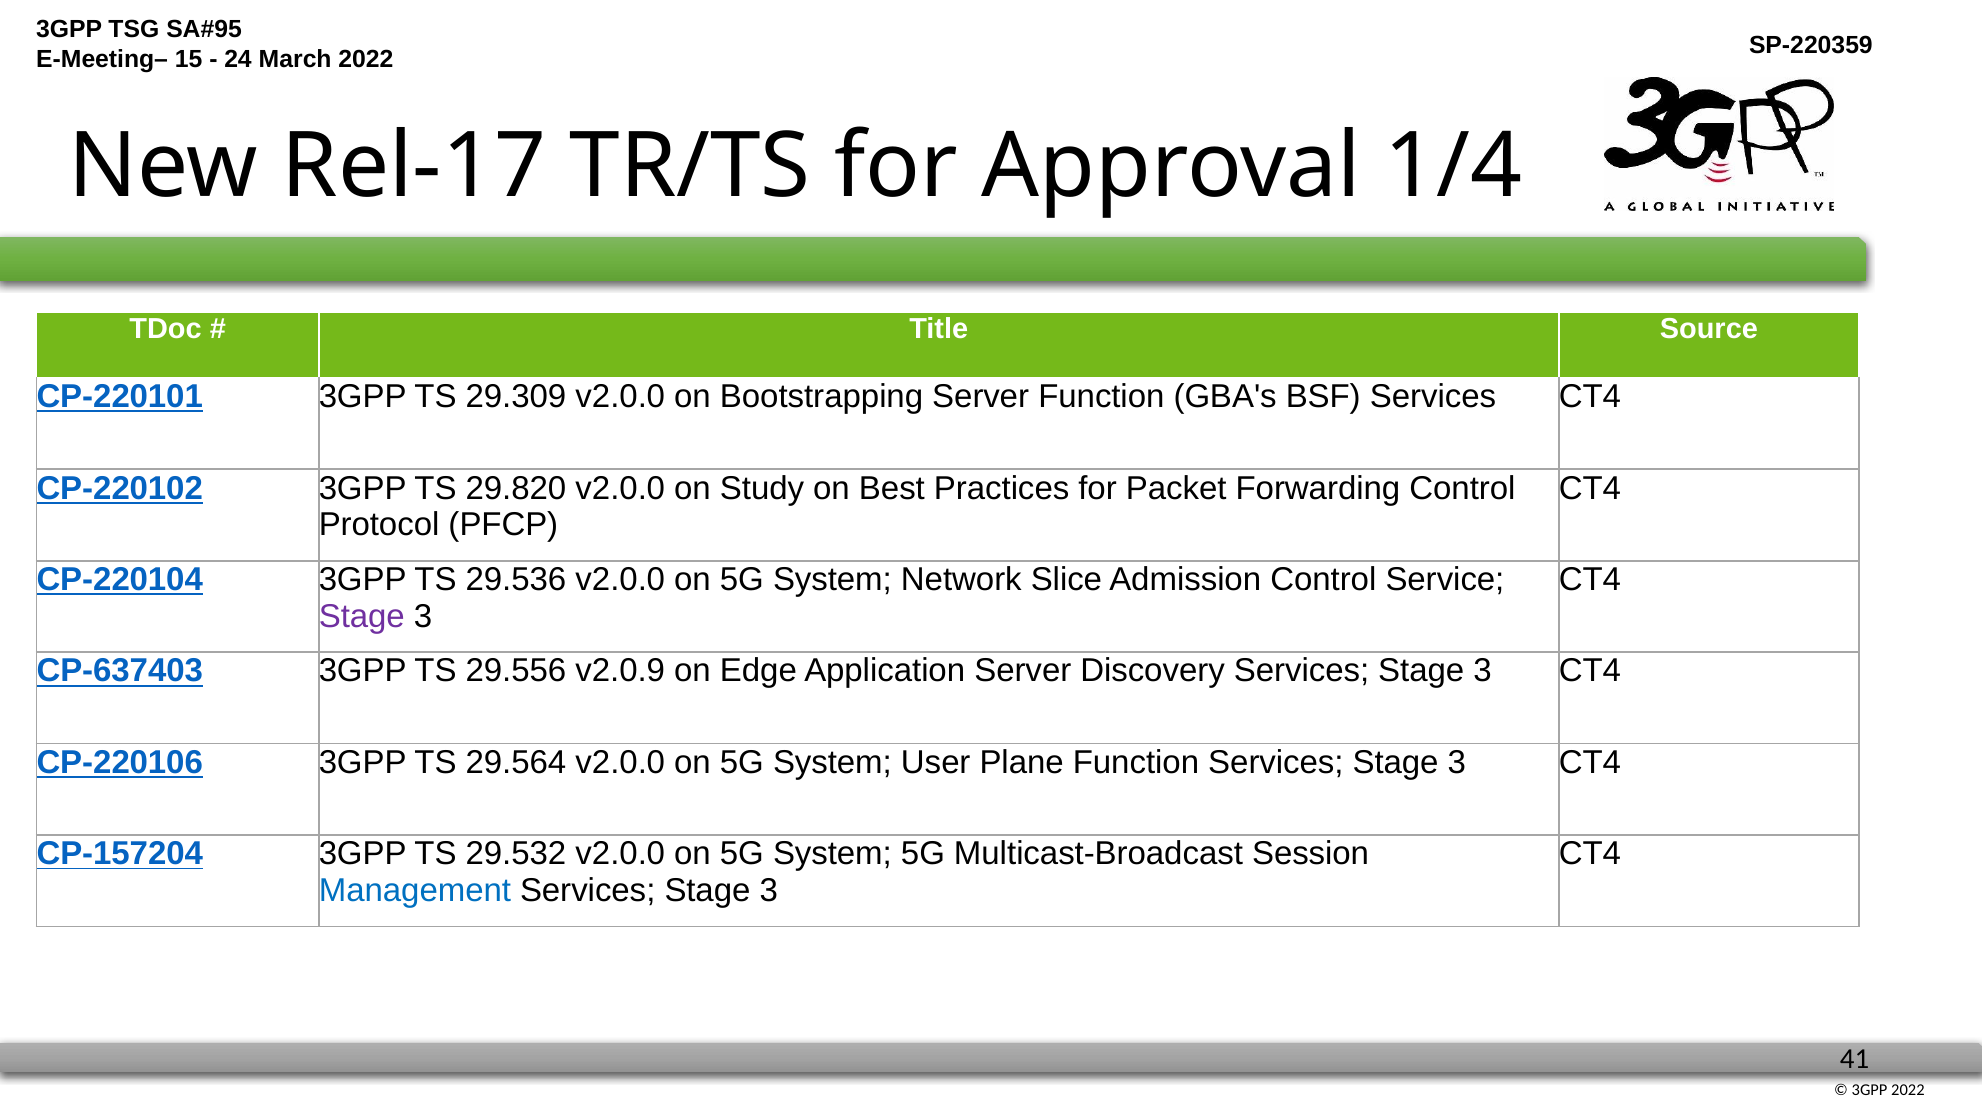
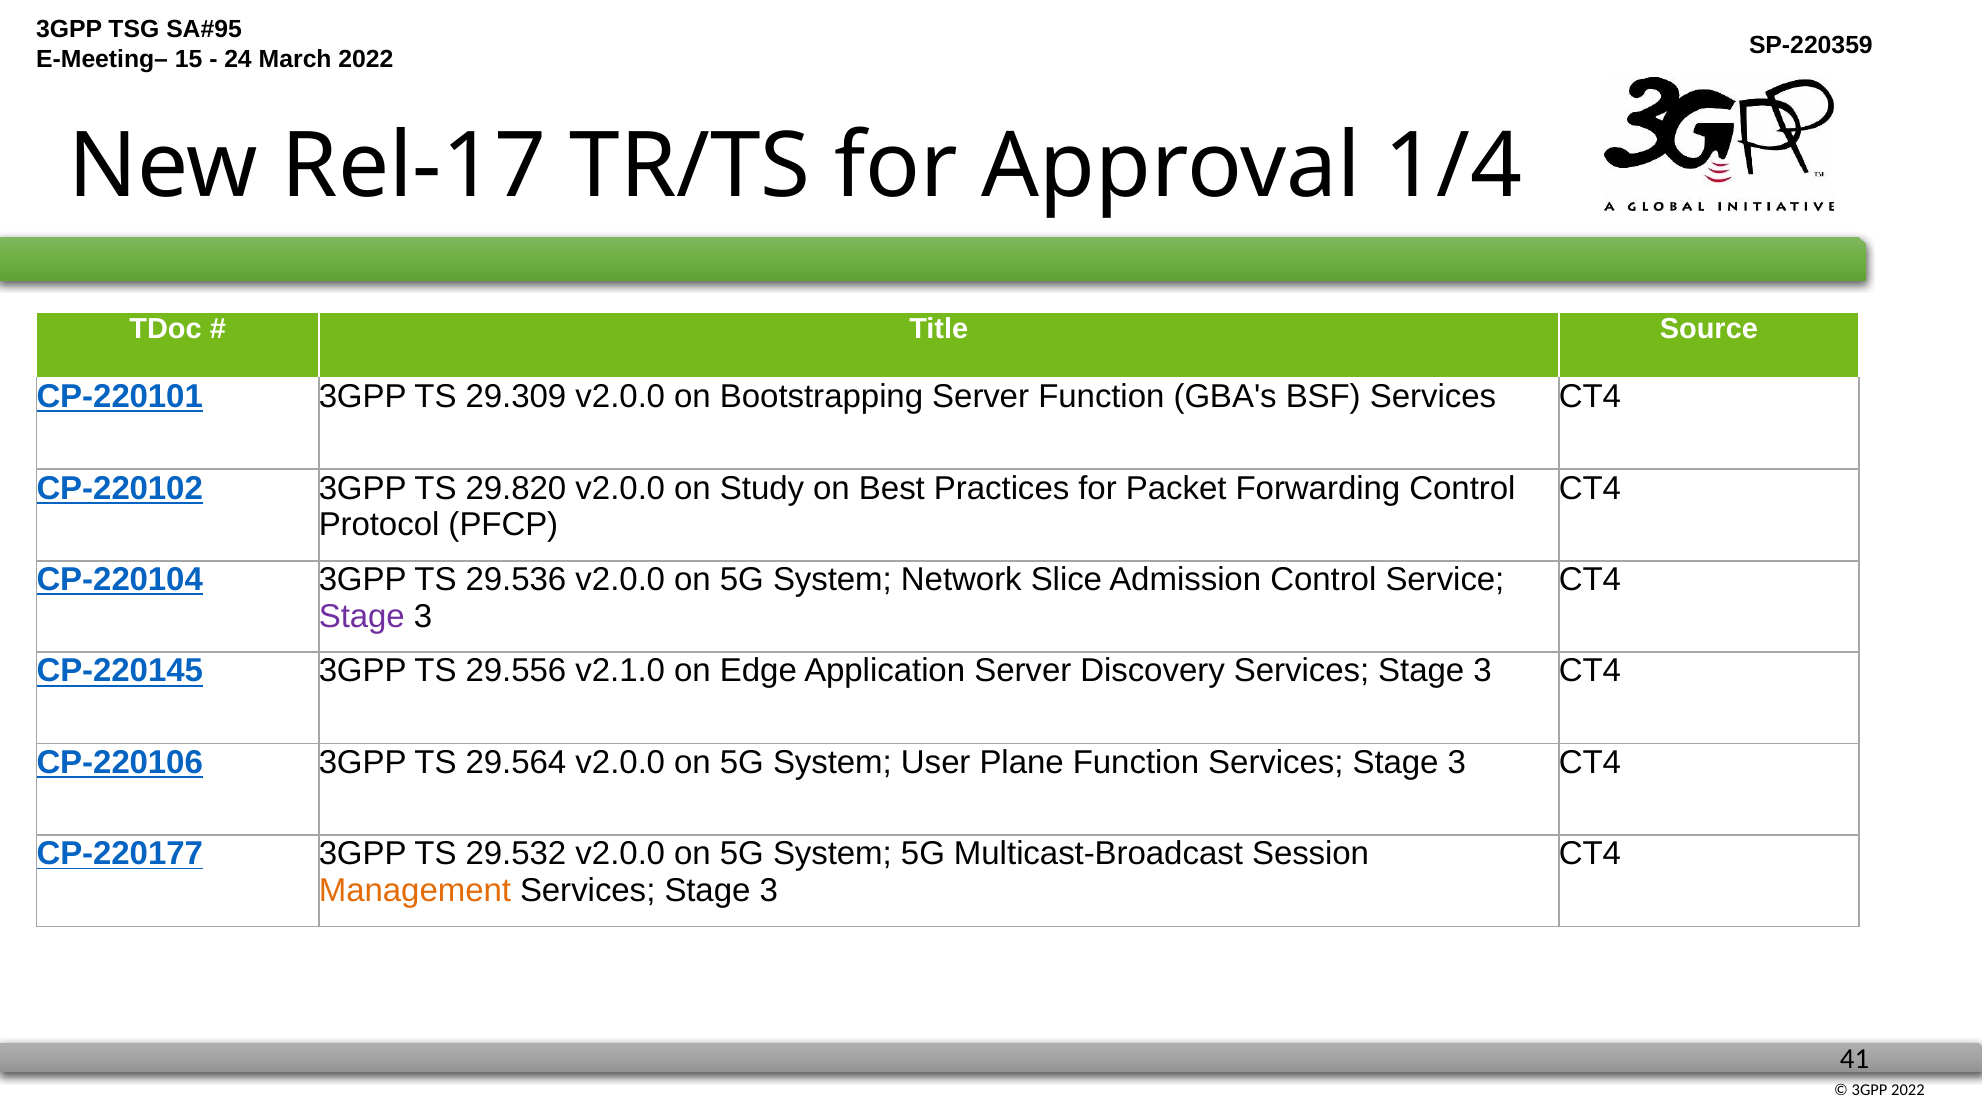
CP-637403: CP-637403 -> CP-220145 (120, 671)
v2.0.9: v2.0.9 -> v2.1.0 (620, 671)
CP-157204: CP-157204 -> CP-220177 (120, 854)
Management colour: blue -> orange (415, 890)
